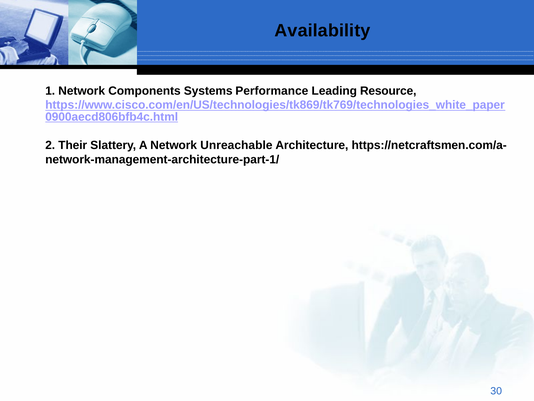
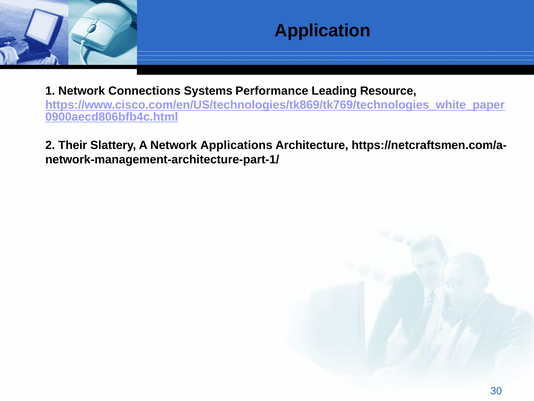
Availability: Availability -> Application (323, 31)
Components: Components -> Connections (144, 91)
Unreachable: Unreachable -> Applications (236, 145)
